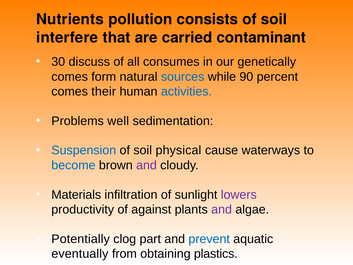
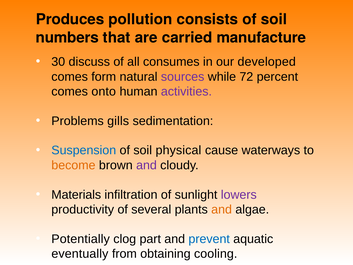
Nutrients: Nutrients -> Produces (70, 19)
interfere: interfere -> numbers (67, 38)
contaminant: contaminant -> manufacture (261, 38)
genetically: genetically -> developed (267, 62)
sources colour: blue -> purple (183, 77)
90: 90 -> 72 (246, 77)
their: their -> onto (104, 91)
activities colour: blue -> purple (186, 91)
well: well -> gills (118, 121)
become colour: blue -> orange (73, 165)
against: against -> several (151, 209)
and colour: purple -> orange (222, 209)
plastics: plastics -> cooling (216, 254)
